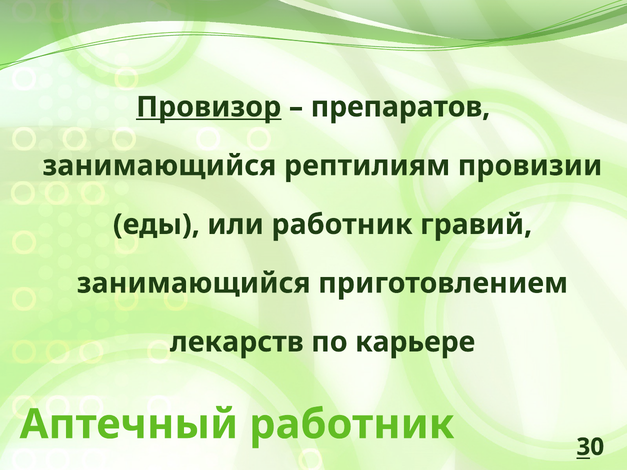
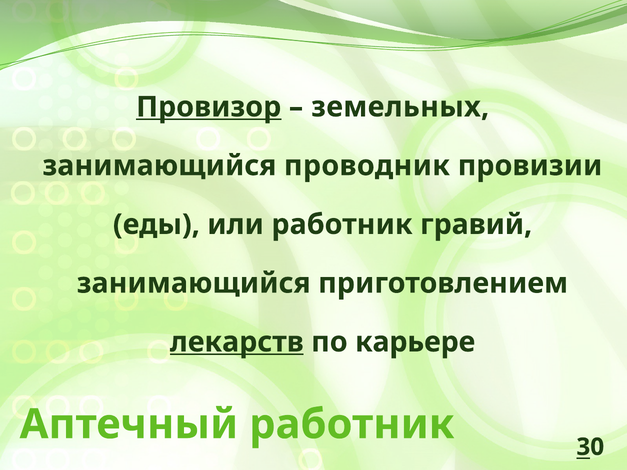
препаратов: препаратов -> земельных (400, 107)
рептилиям: рептилиям -> проводник (367, 166)
лекарств underline: none -> present (237, 342)
